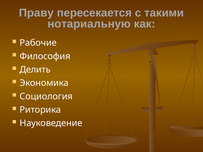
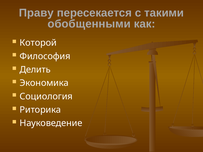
нотариальную: нотариальную -> обобщенными (89, 24)
Рабочие: Рабочие -> Которой (38, 43)
